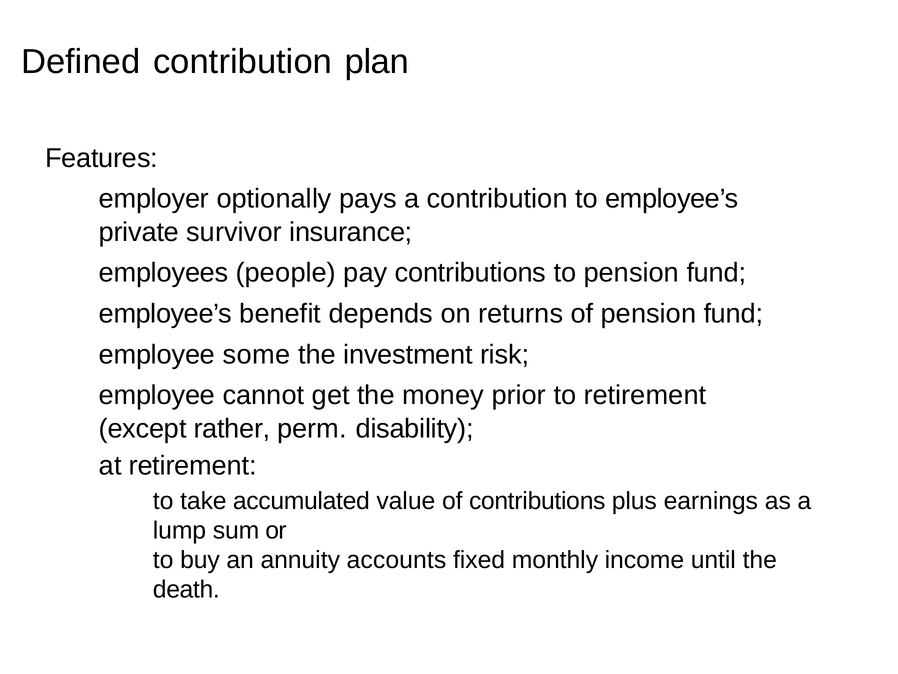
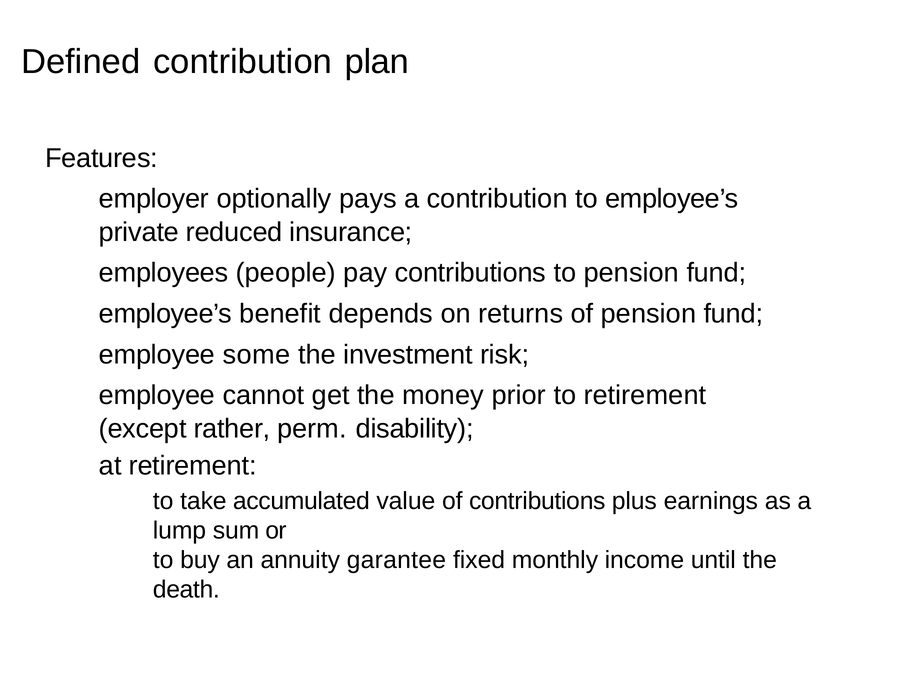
survivor: survivor -> reduced (234, 232)
accounts: accounts -> garantee (396, 560)
